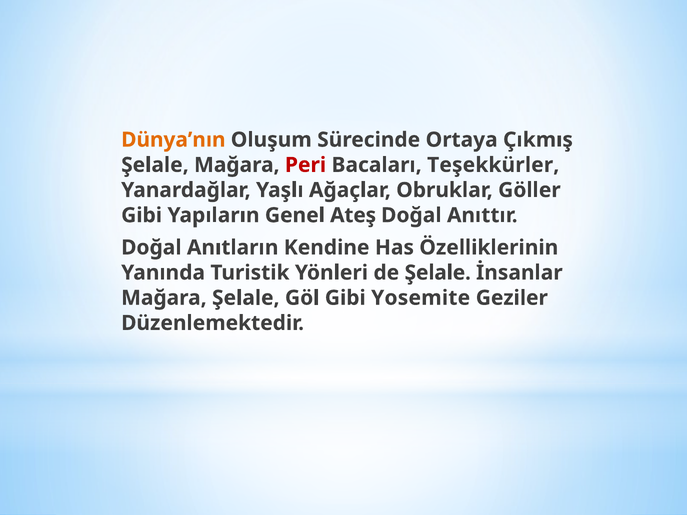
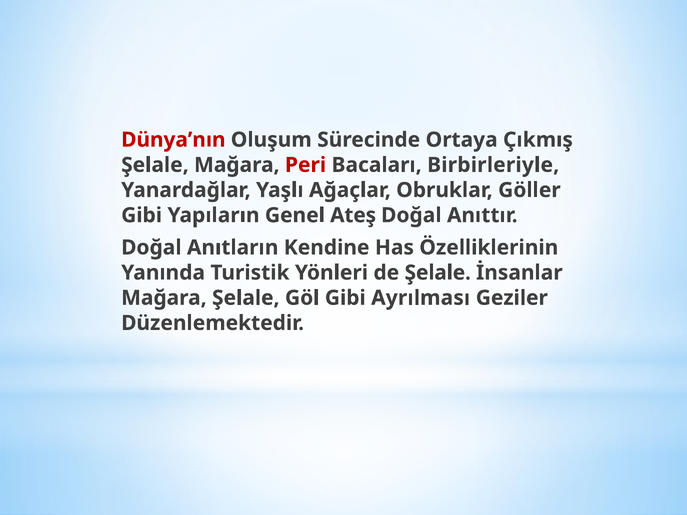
Dünya’nın colour: orange -> red (173, 140)
Teşekkürler: Teşekkürler -> Birbirleriyle (493, 165)
Yosemite: Yosemite -> Ayrılması (421, 298)
